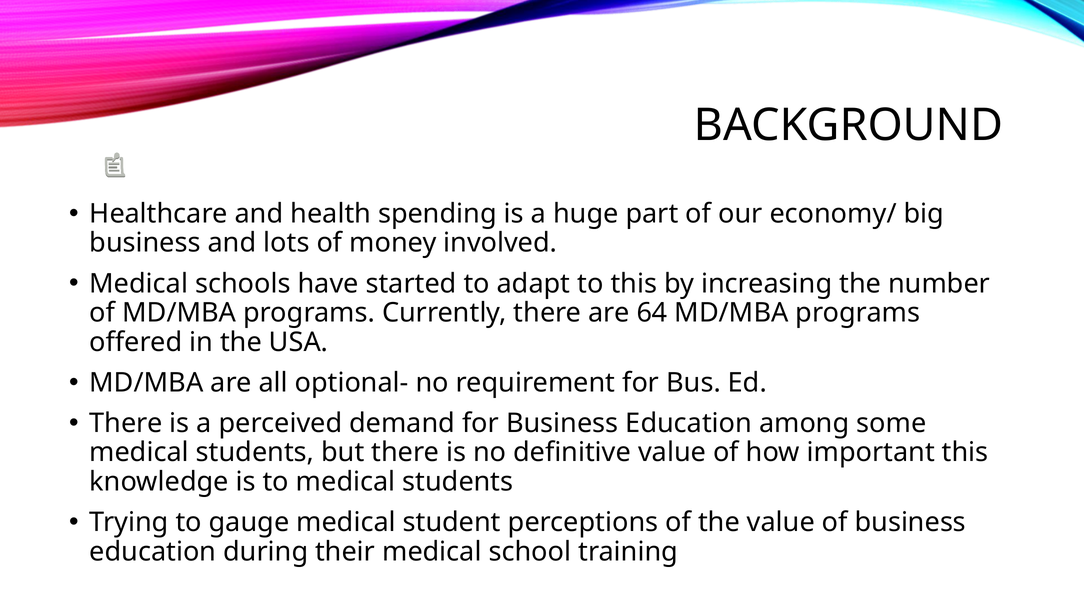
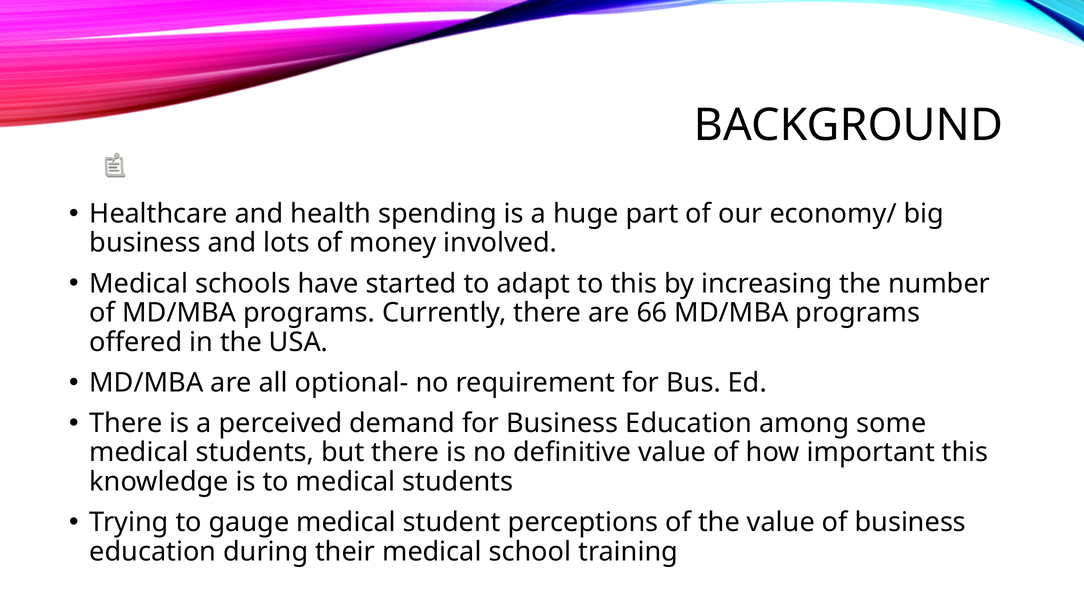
64: 64 -> 66 (652, 313)
